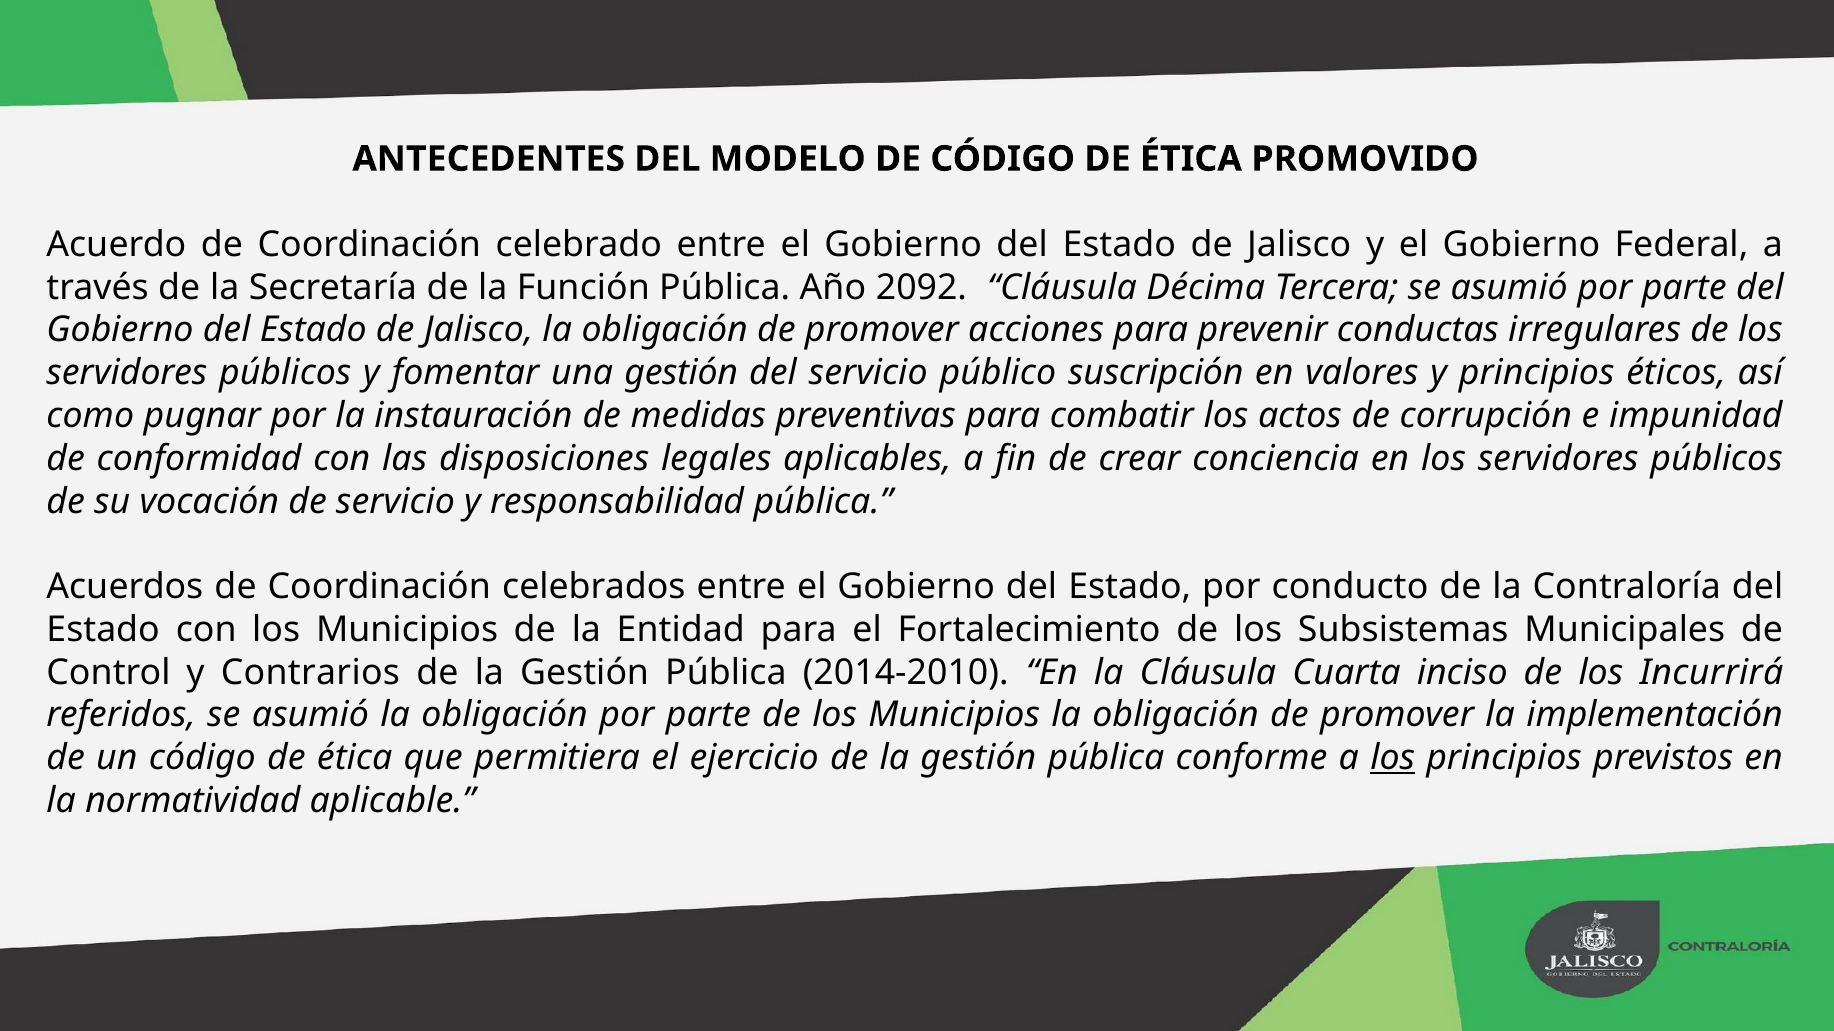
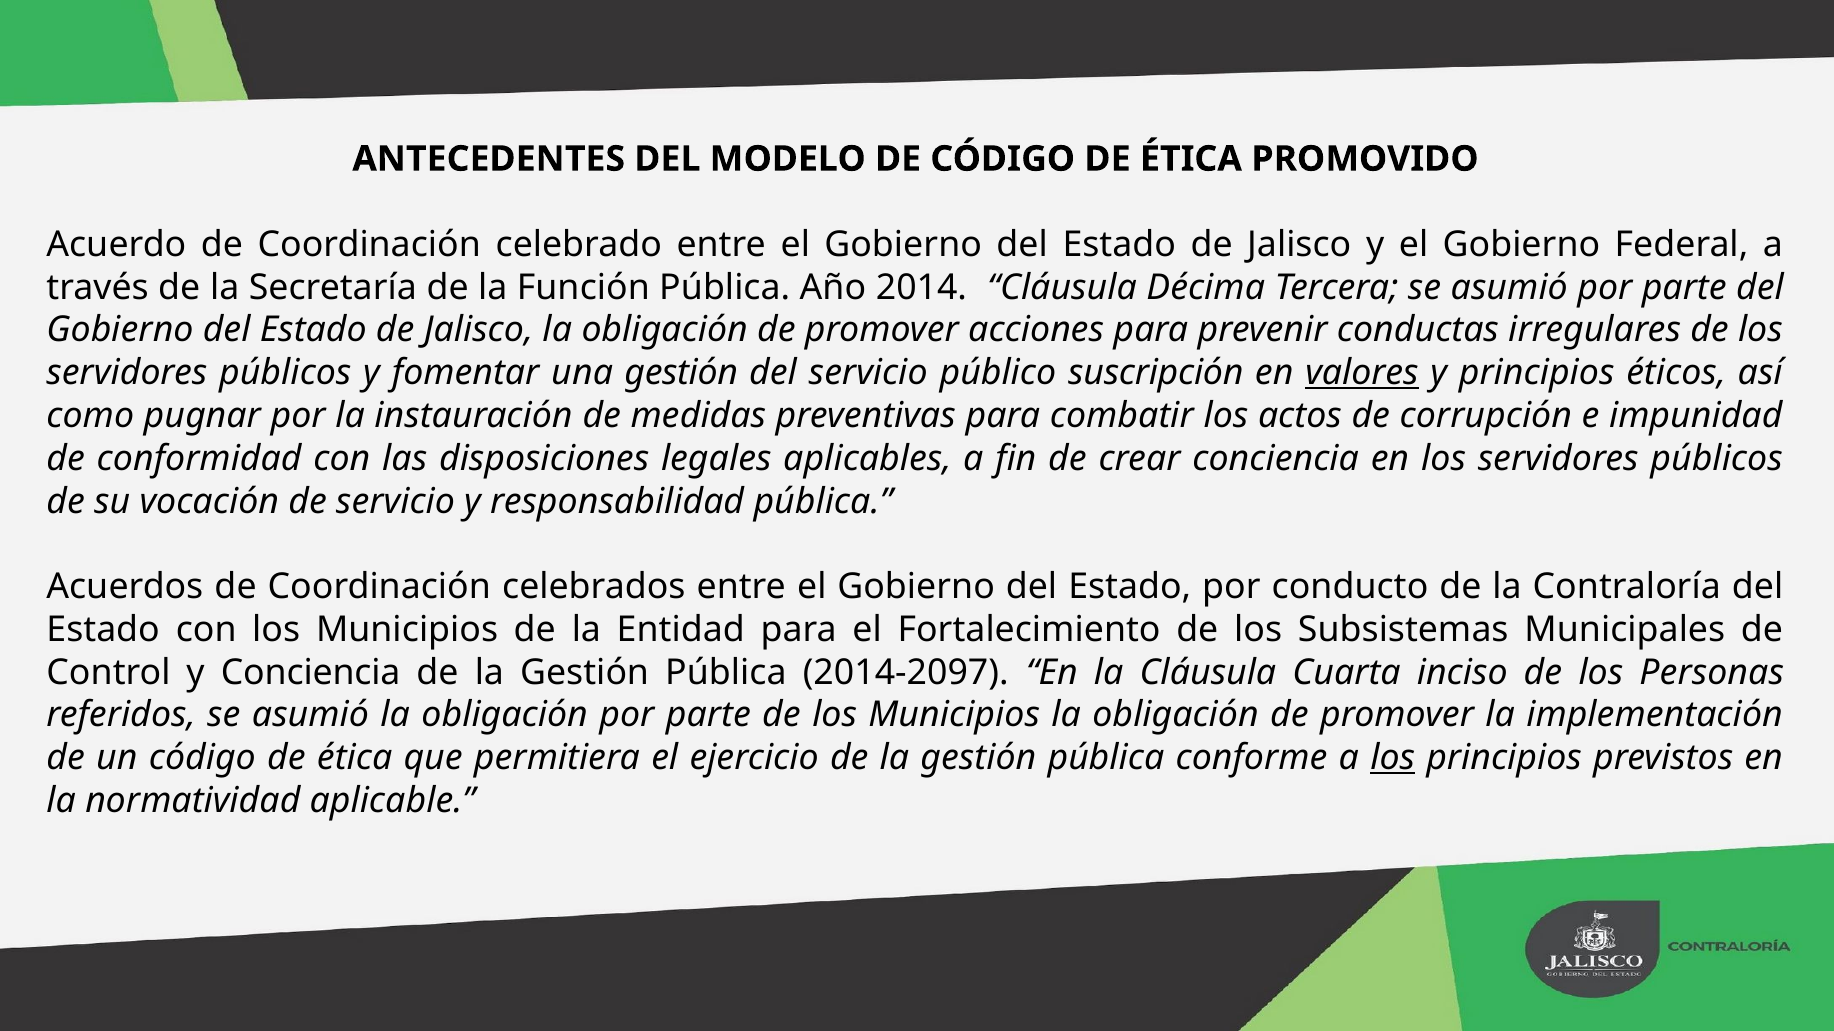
2092: 2092 -> 2014 (921, 288)
valores underline: none -> present (1362, 373)
y Contrarios: Contrarios -> Conciencia (311, 673)
2014-2010: 2014-2010 -> 2014-2097 (906, 673)
Incurrirá: Incurrirá -> Personas (1712, 673)
